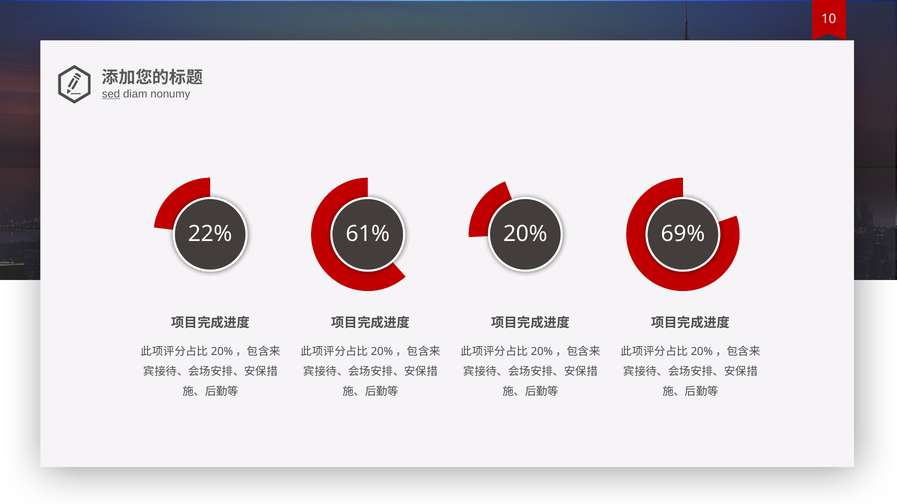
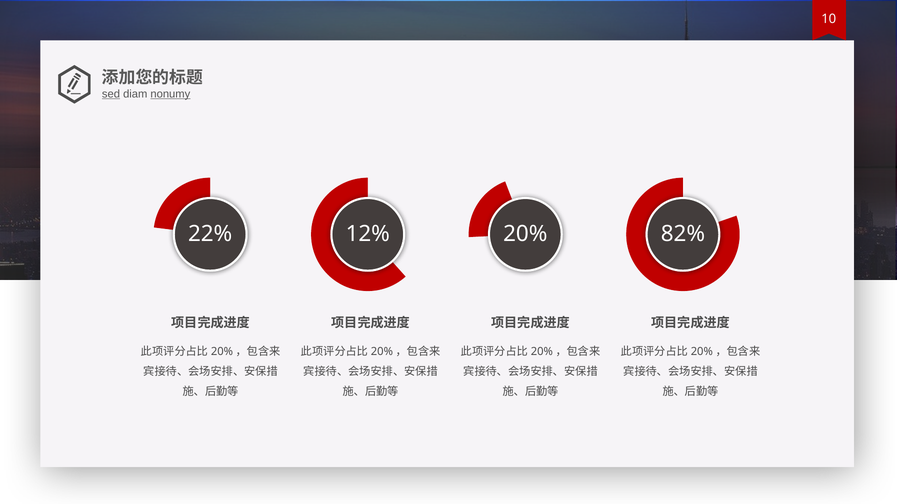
nonumy underline: none -> present (170, 94)
61%: 61% -> 12% (368, 234)
69%: 69% -> 82% (683, 234)
